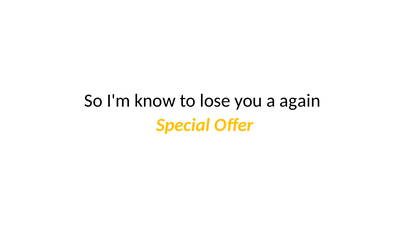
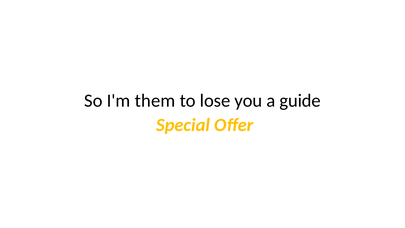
know: know -> them (155, 101)
again: again -> guide (300, 101)
